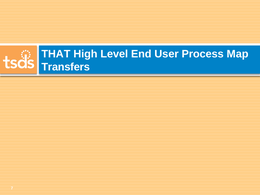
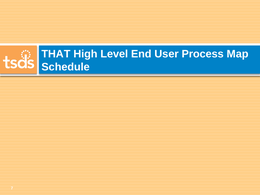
Transfers: Transfers -> Schedule (66, 67)
